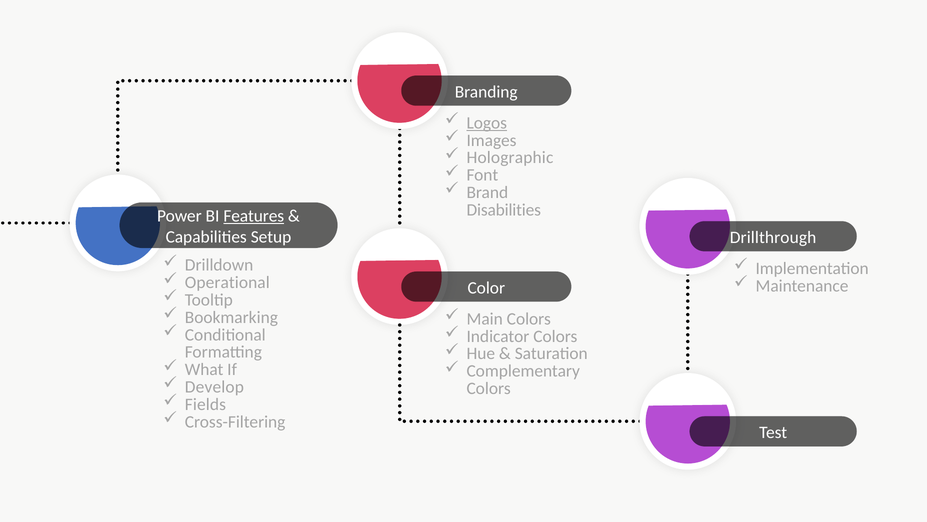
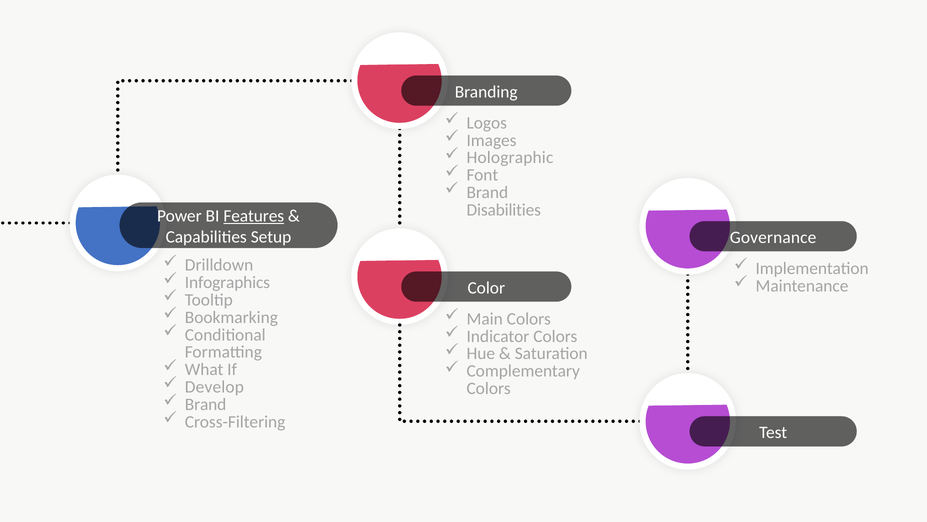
Logos underline: present -> none (487, 123)
Drillthrough: Drillthrough -> Governance (773, 237)
Operational: Operational -> Infographics (227, 282)
Fields: Fields -> Brand (206, 404)
